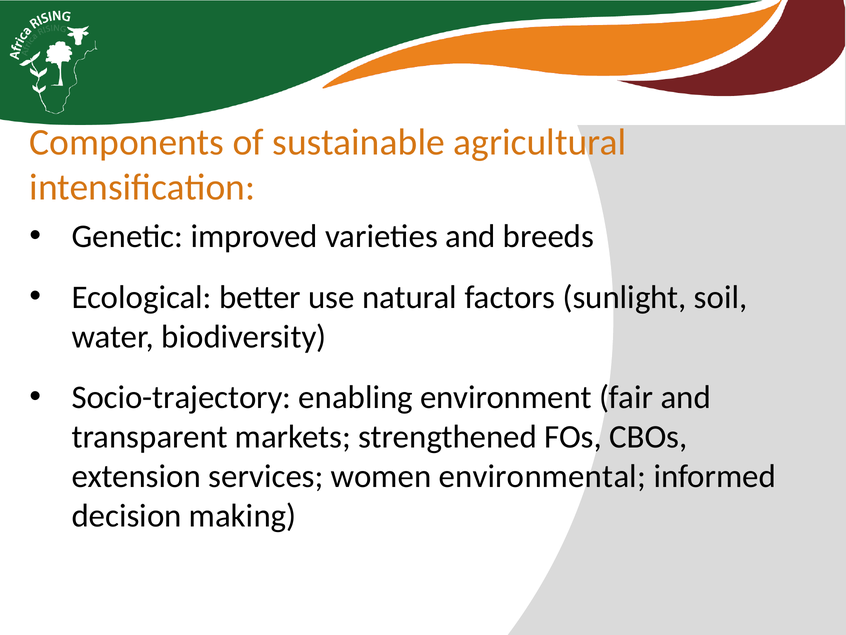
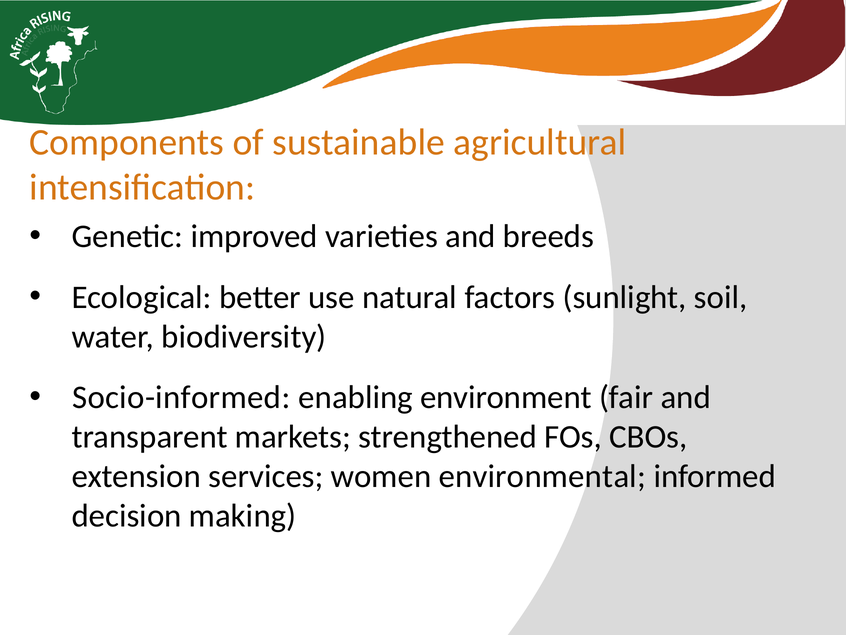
Socio-trajectory: Socio-trajectory -> Socio-informed (181, 397)
